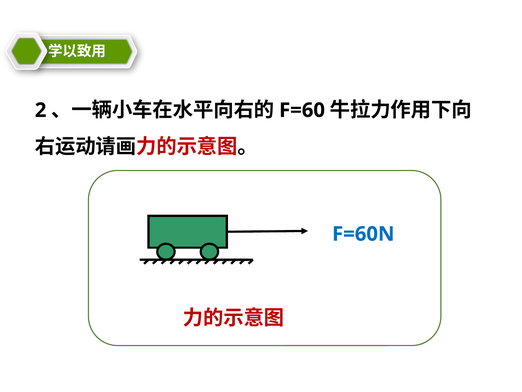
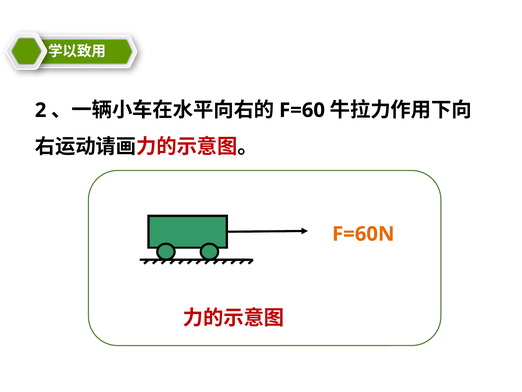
F=60N colour: blue -> orange (363, 234)
